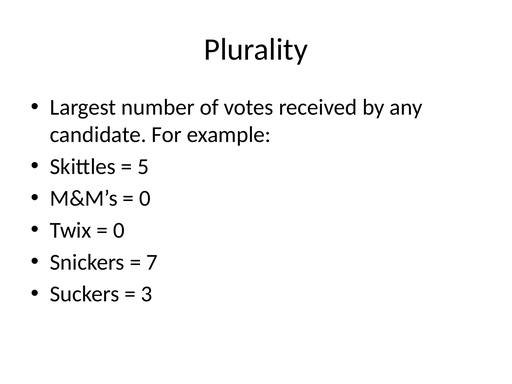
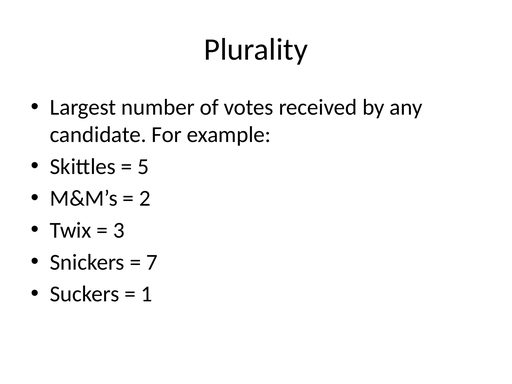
0: 0 -> 2 (145, 198)
0: 0 -> 3 (119, 230)
3: 3 -> 1 (147, 294)
